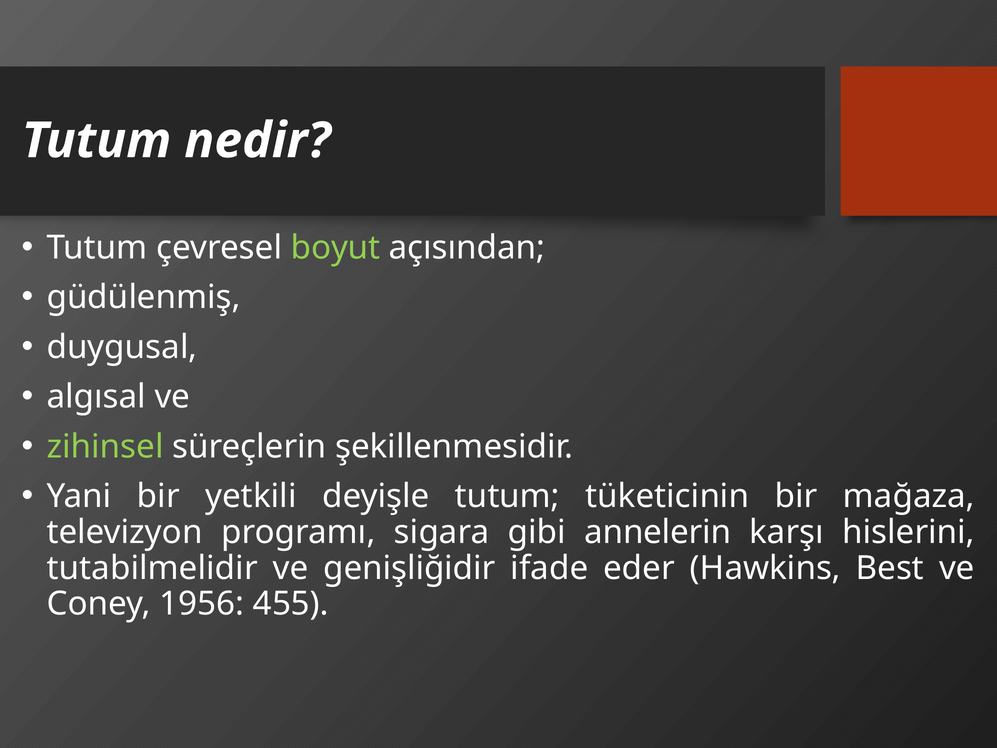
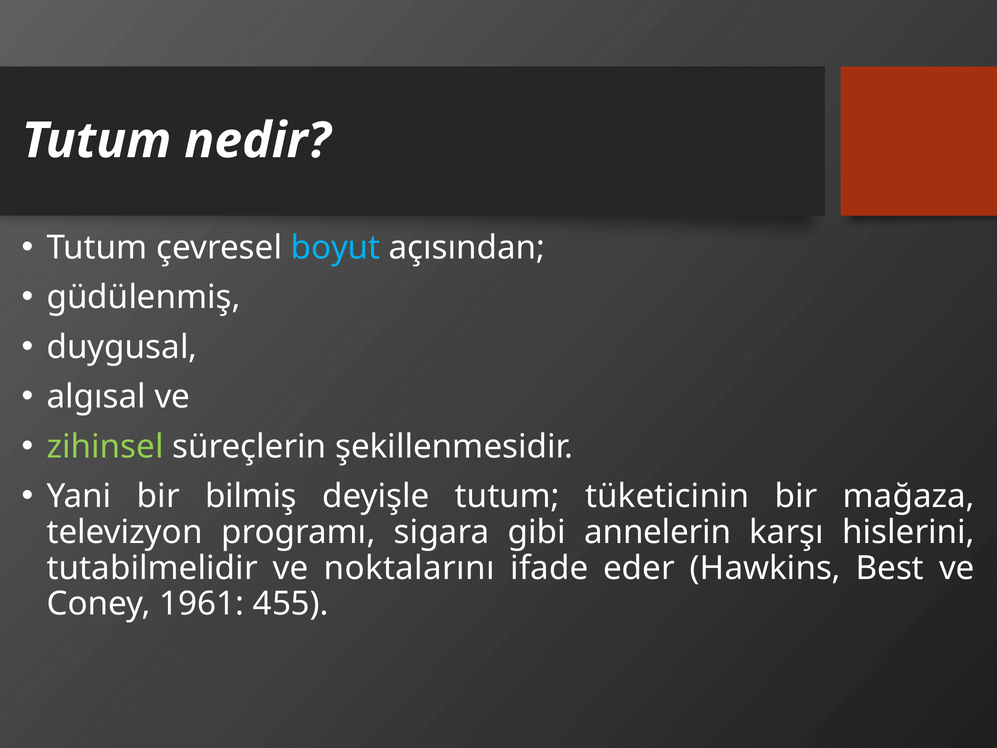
boyut colour: light green -> light blue (336, 247)
yetkili: yetkili -> bilmiş (251, 496)
genişliğidir: genişliğidir -> noktalarını (409, 568)
1956: 1956 -> 1961 (202, 604)
